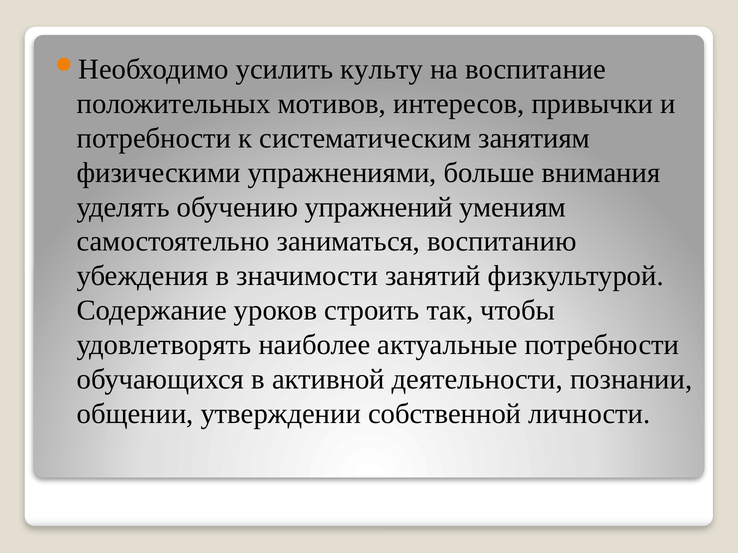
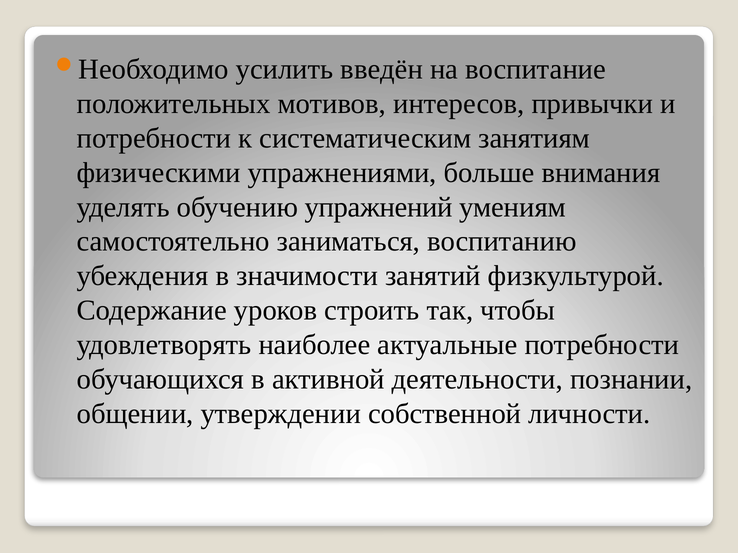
культу: культу -> введён (382, 69)
